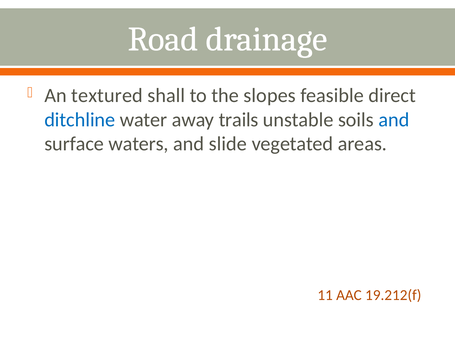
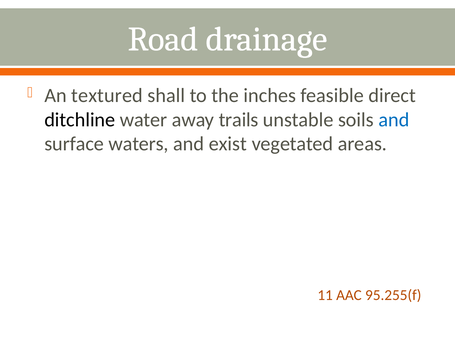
slopes: slopes -> inches (270, 95)
ditchline colour: blue -> black (80, 120)
slide: slide -> exist (228, 144)
19.212(f: 19.212(f -> 95.255(f (393, 295)
